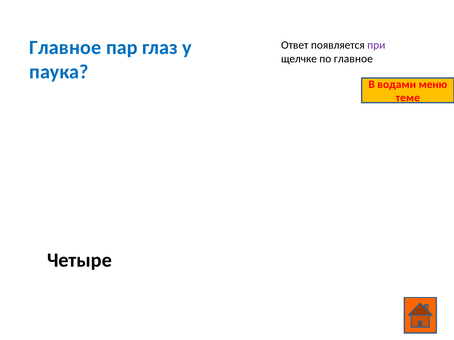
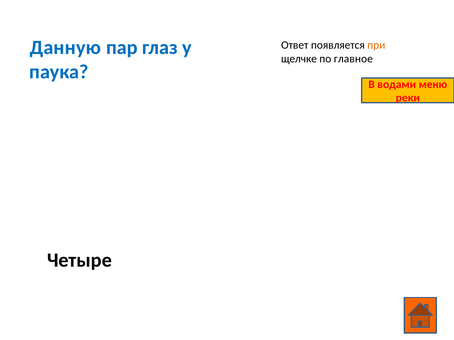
Главное: Главное -> Данную (65, 48)
при colour: purple -> orange (376, 45)
теме: теме -> реки (408, 98)
